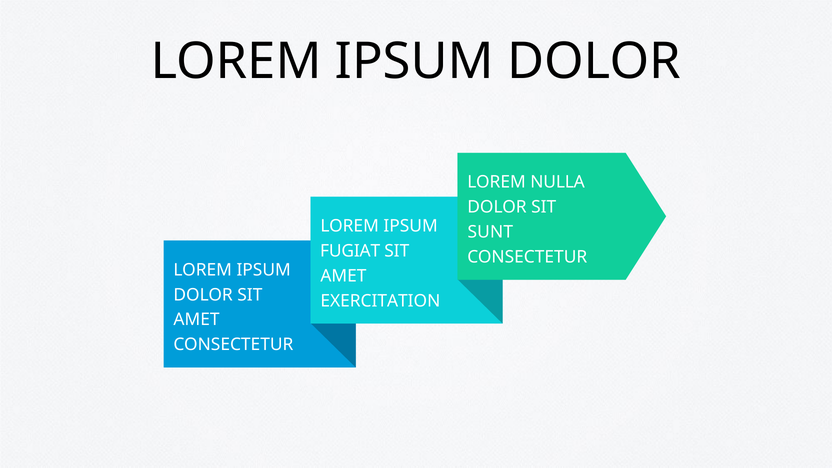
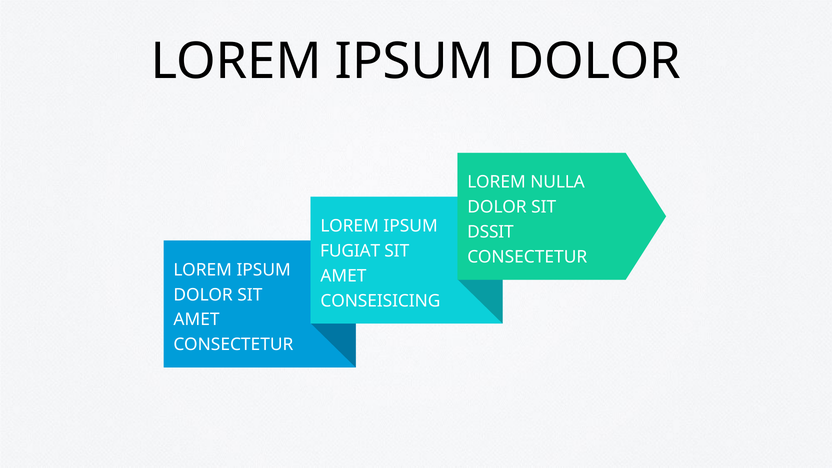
SUNT: SUNT -> DSSIT (490, 232)
EXERCITATION: EXERCITATION -> CONSEISICING (380, 301)
